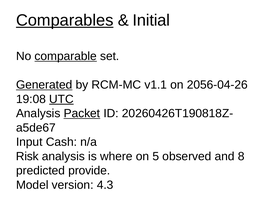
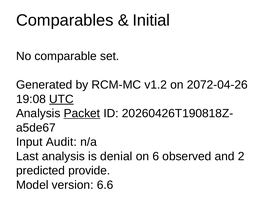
Comparables underline: present -> none (65, 20)
comparable underline: present -> none (66, 56)
Generated underline: present -> none (44, 85)
v1.1: v1.1 -> v1.2 (156, 85)
2056-04-26: 2056-04-26 -> 2072-04-26 (217, 85)
Cash: Cash -> Audit (61, 142)
Risk: Risk -> Last (27, 156)
where: where -> denial (116, 156)
5: 5 -> 6 (156, 156)
8: 8 -> 2 (241, 156)
4.3: 4.3 -> 6.6 (105, 185)
